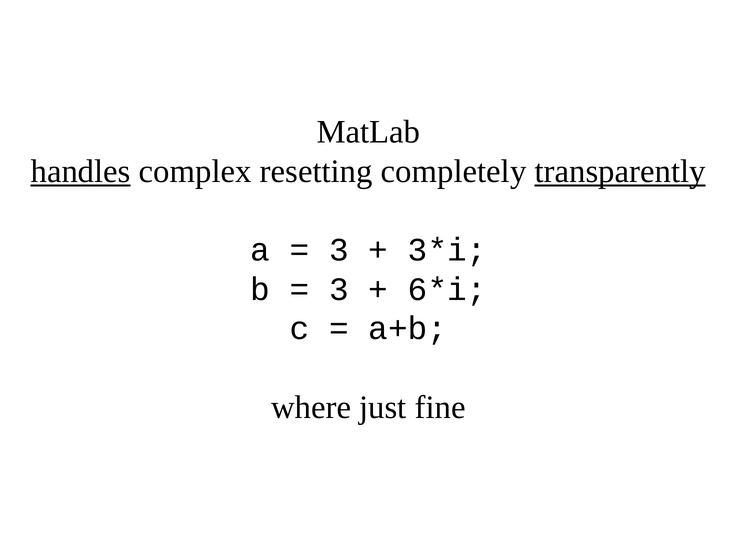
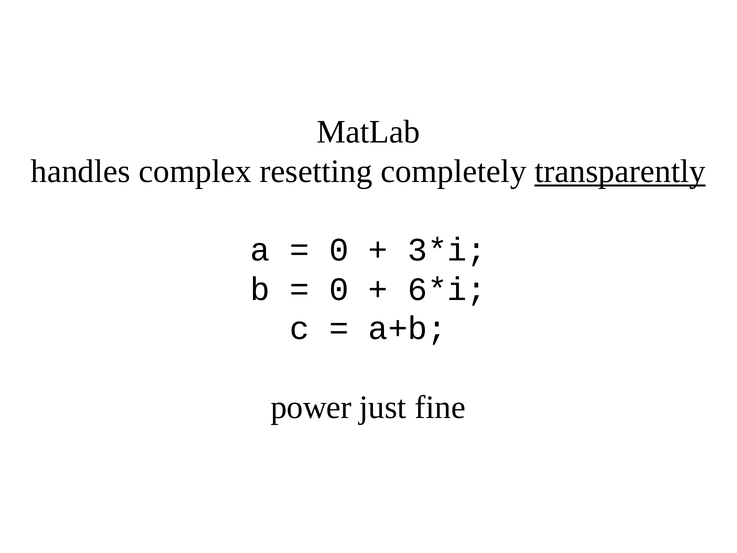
handles underline: present -> none (81, 171)
3: 3 -> 0 (339, 250)
3: 3 -> 0 (339, 289)
where: where -> power (311, 407)
